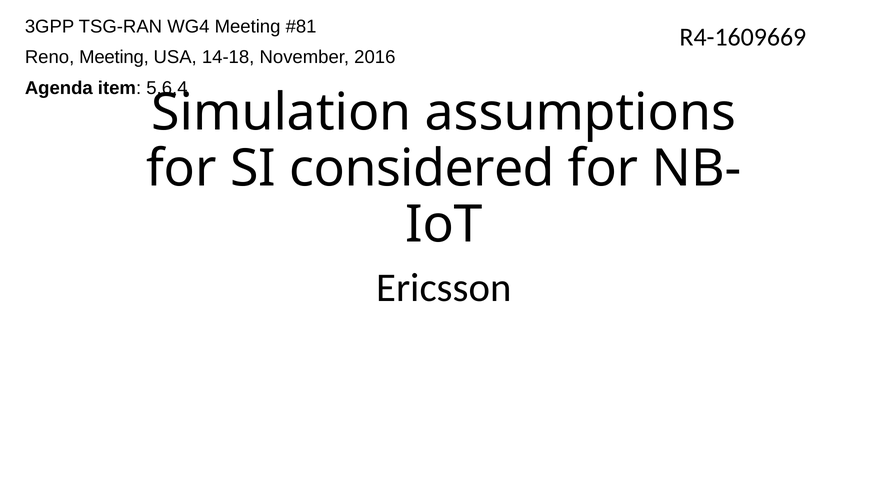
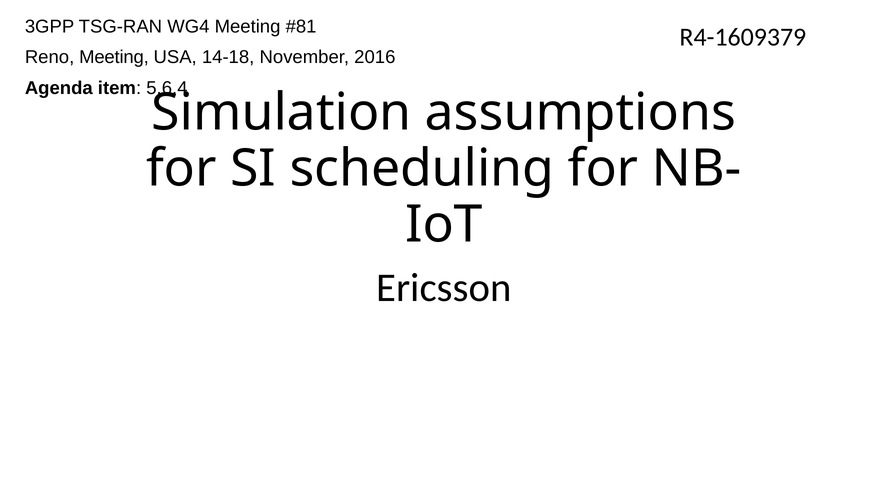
R4-1609669: R4-1609669 -> R4-1609379 (743, 37)
considered: considered -> scheduling (422, 169)
